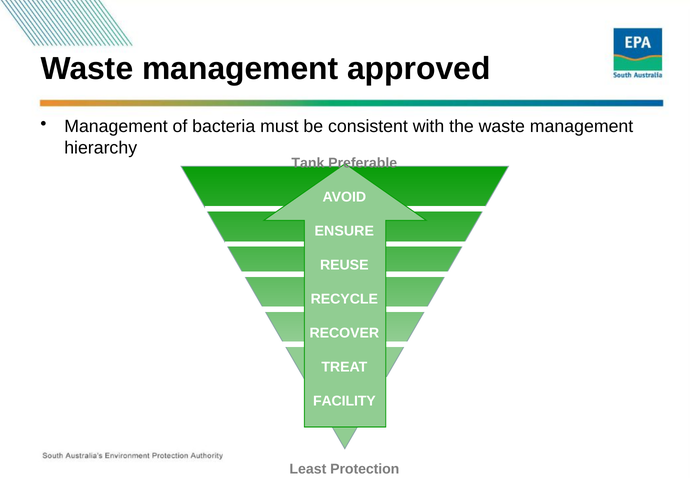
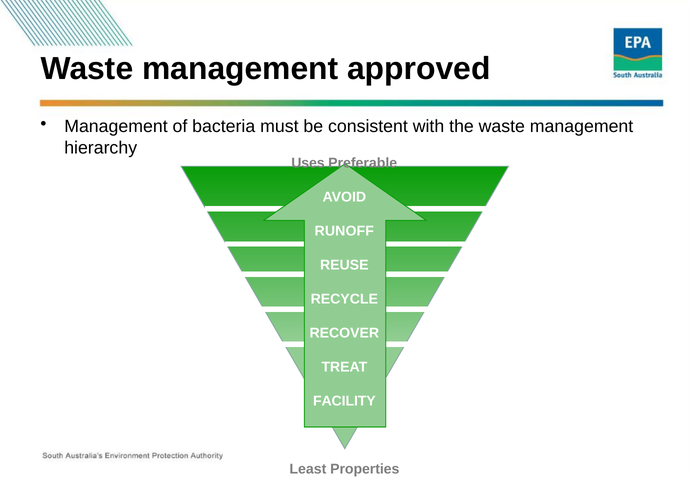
Tank: Tank -> Uses (308, 163)
ENSURE: ENSURE -> RUNOFF (344, 231)
Protection: Protection -> Properties (365, 469)
